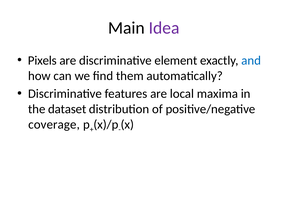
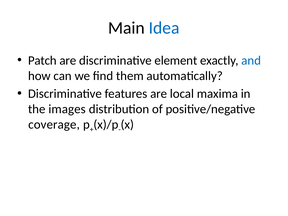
Idea colour: purple -> blue (164, 28)
Pixels: Pixels -> Patch (42, 60)
dataset: dataset -> images (67, 109)
